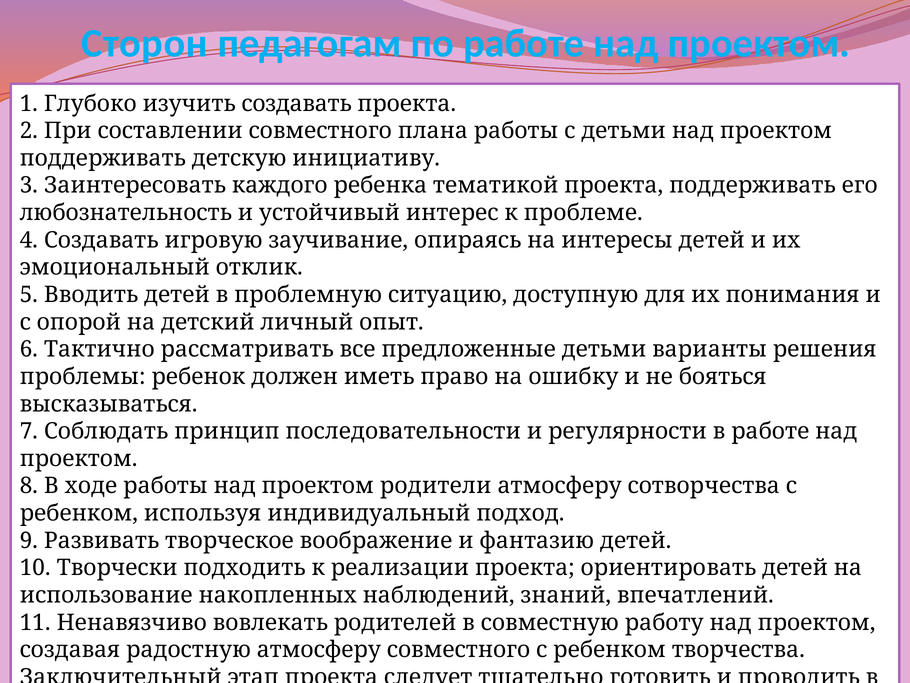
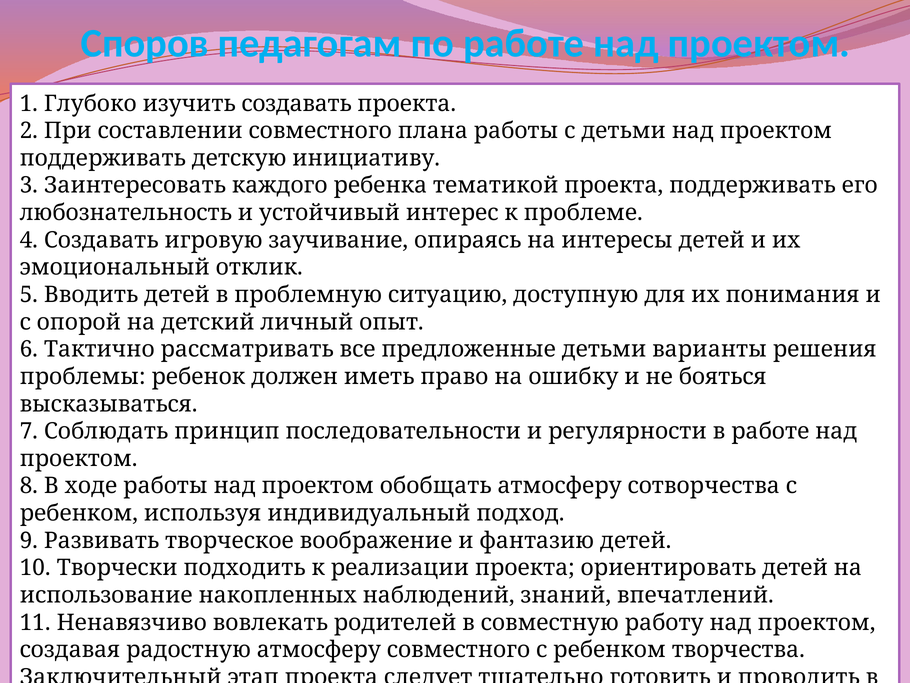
Сторон: Сторон -> Споров (145, 43)
родители: родители -> обобщать (436, 486)
